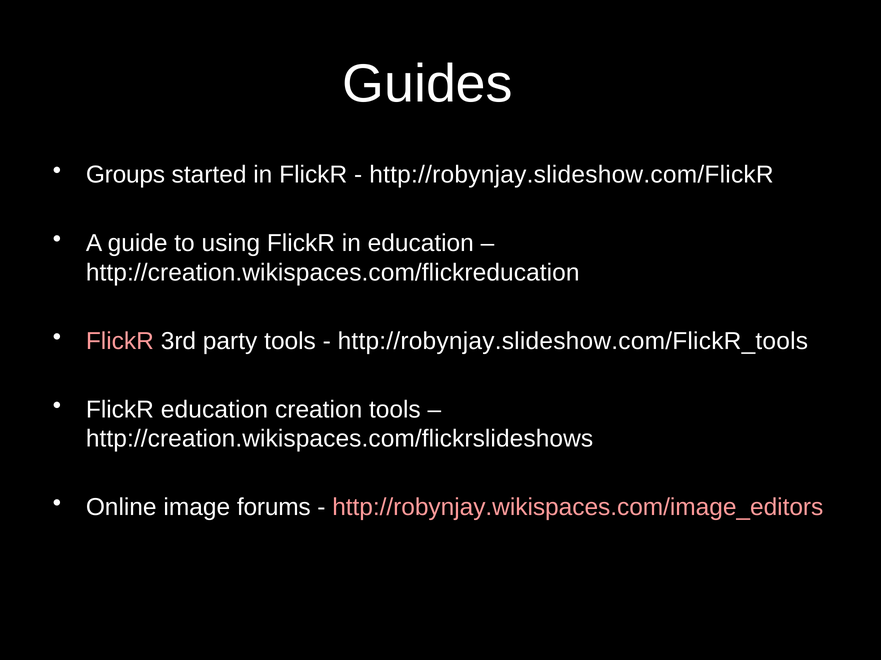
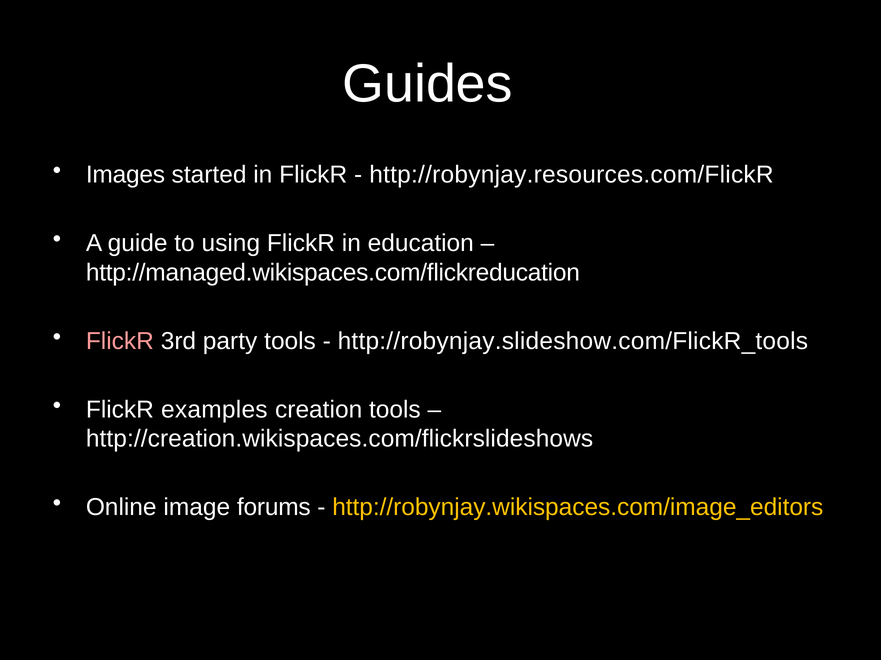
Groups: Groups -> Images (125, 175)
http://robynjay.slideshow.com/FlickR: http://robynjay.slideshow.com/FlickR -> http://robynjay.resources.com/FlickR (571, 175)
http://creation.wikispaces.com/flickreducation: http://creation.wikispaces.com/flickreducation -> http://managed.wikispaces.com/flickreducation (333, 273)
FlickR education: education -> examples (214, 410)
http://robynjay.wikispaces.com/image_editors colour: pink -> yellow (578, 508)
